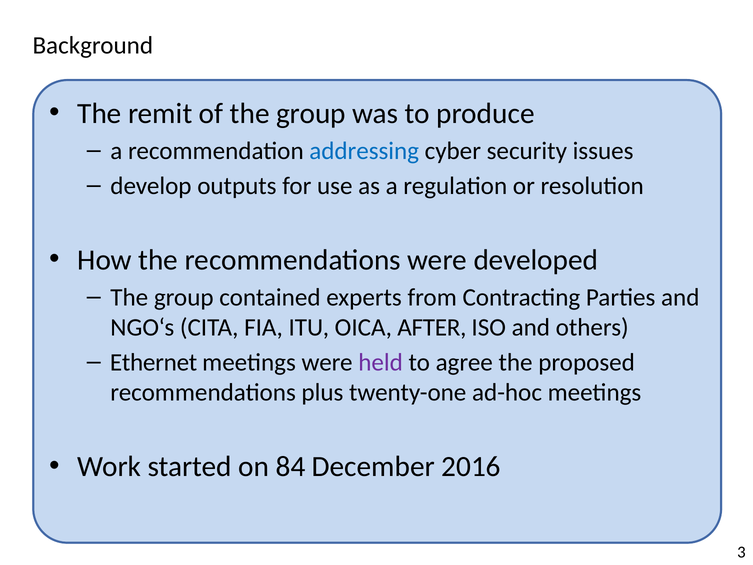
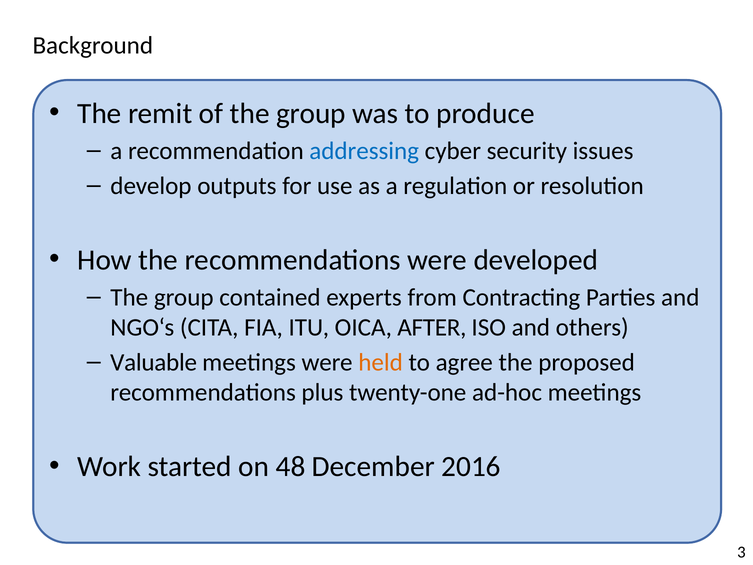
Ethernet: Ethernet -> Valuable (154, 362)
held colour: purple -> orange (381, 362)
84: 84 -> 48 (291, 466)
